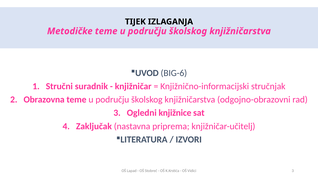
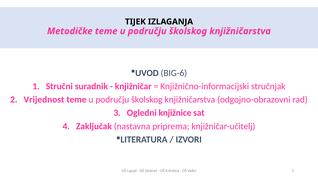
Obrazovna: Obrazovna -> Vrijednost (44, 100)
